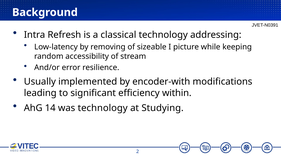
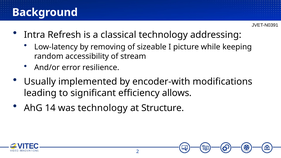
within: within -> allows (177, 93)
Studying: Studying -> Structure (163, 108)
